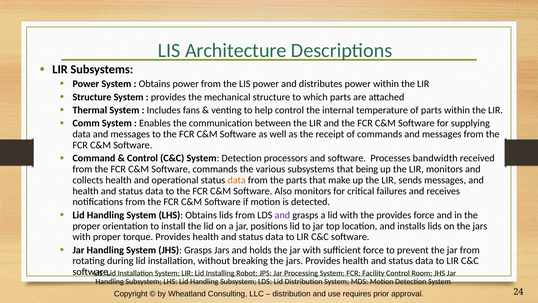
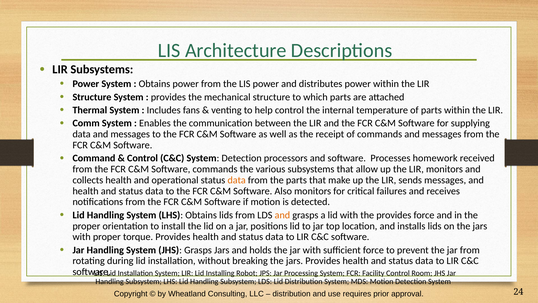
bandwidth: bandwidth -> homework (435, 158)
being: being -> allow (367, 169)
and colour: purple -> orange (282, 215)
